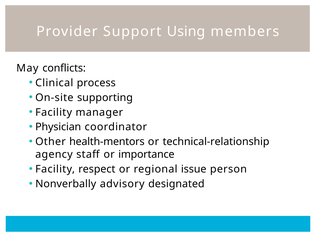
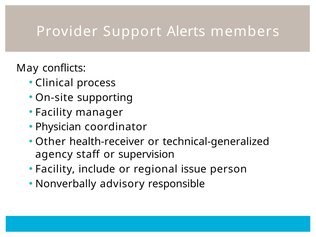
Using: Using -> Alerts (186, 31)
health-mentors: health-mentors -> health-receiver (107, 142)
technical-relationship: technical-relationship -> technical-generalized (216, 142)
importance: importance -> supervision (146, 154)
respect: respect -> include (97, 169)
designated: designated -> responsible (176, 184)
